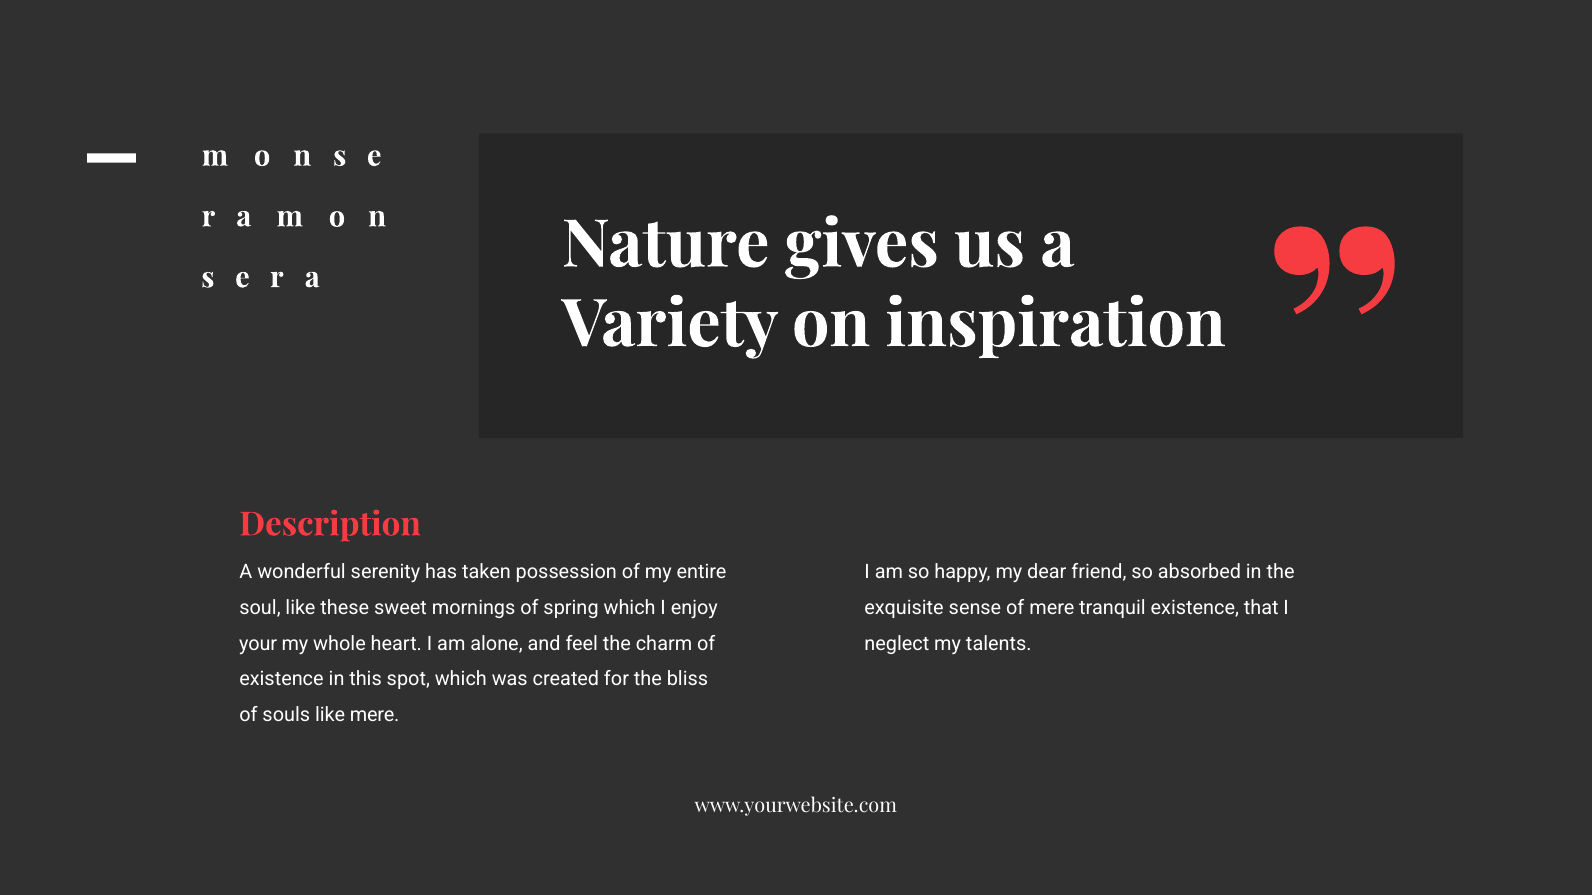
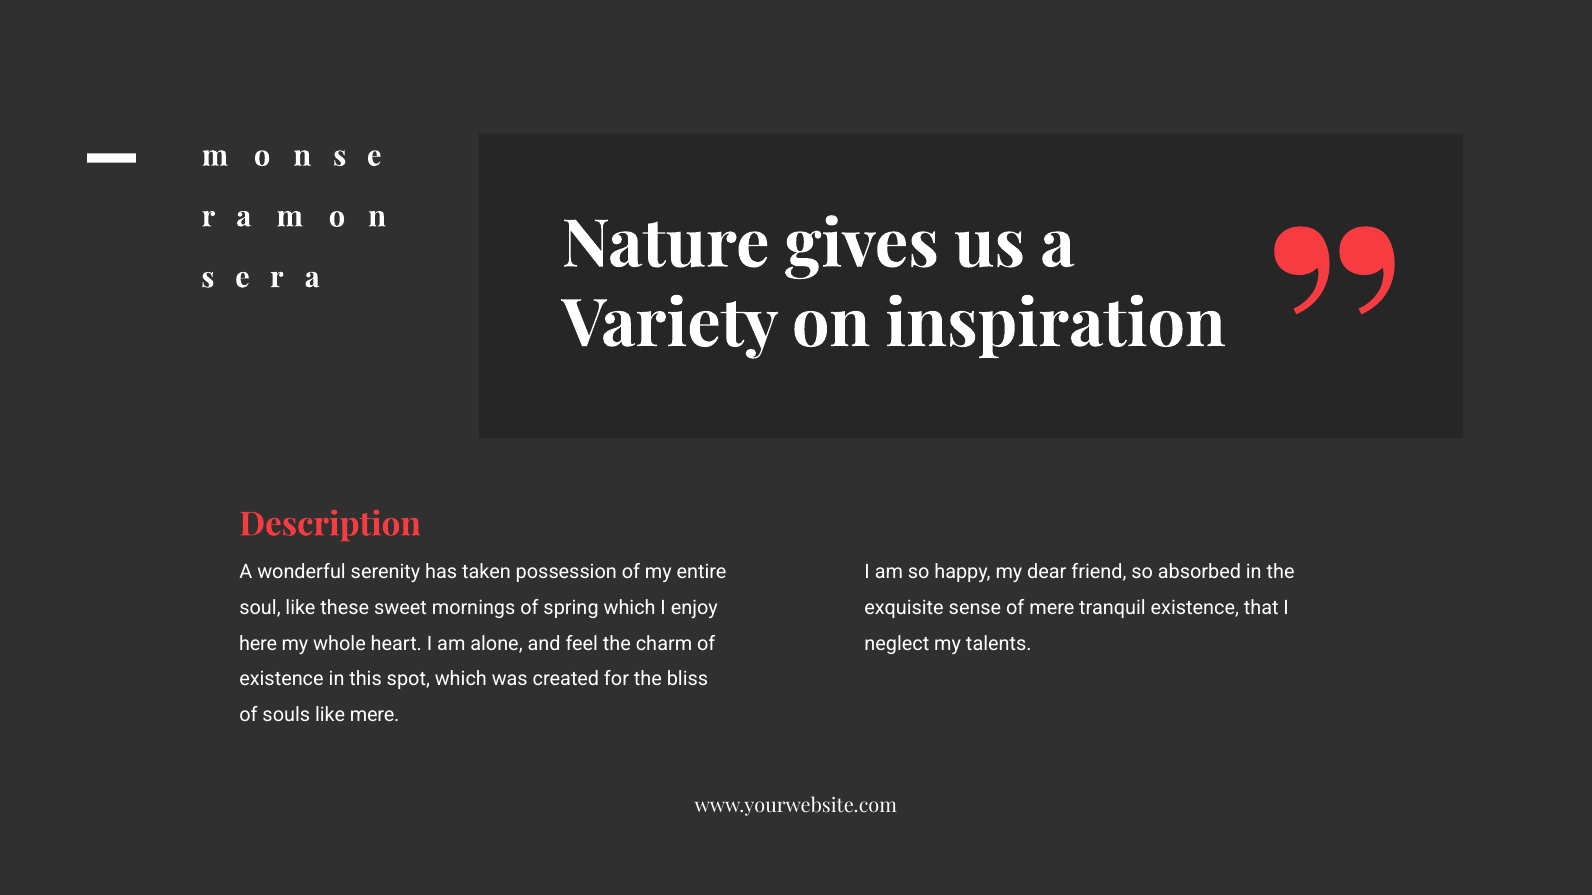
your: your -> here (258, 644)
